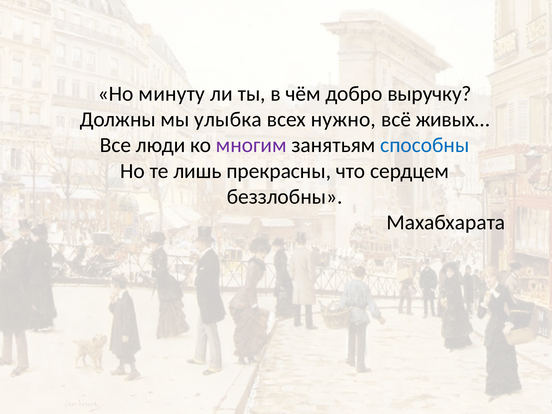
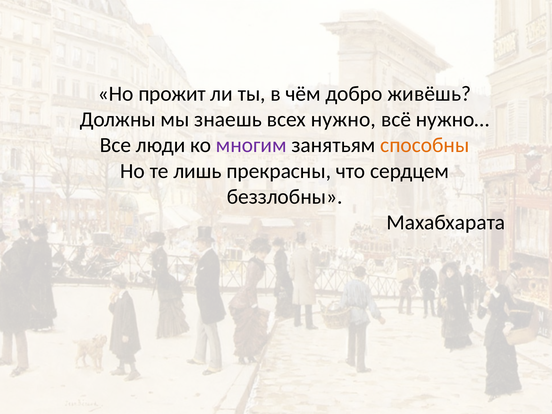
минуту: минуту -> прожит (172, 94)
выручку: выручку -> живёшь (429, 94)
улыбка: улыбка -> знаешь (228, 119)
живых…: живых… -> нужно… (453, 119)
способны colour: blue -> orange (425, 145)
